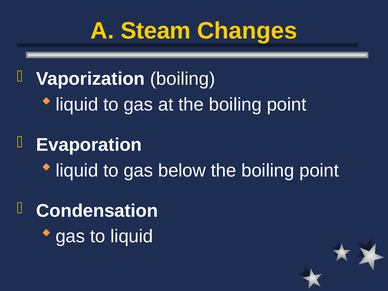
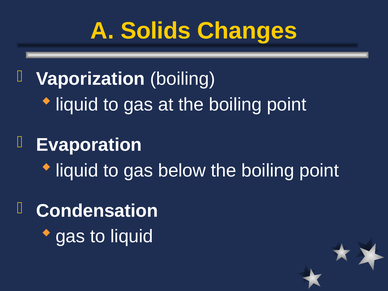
Steam: Steam -> Solids (156, 31)
